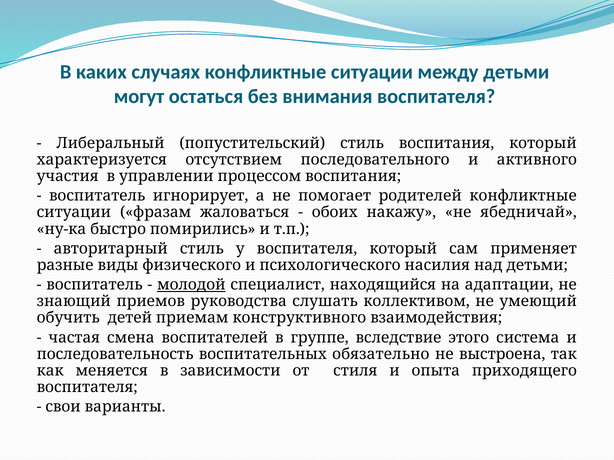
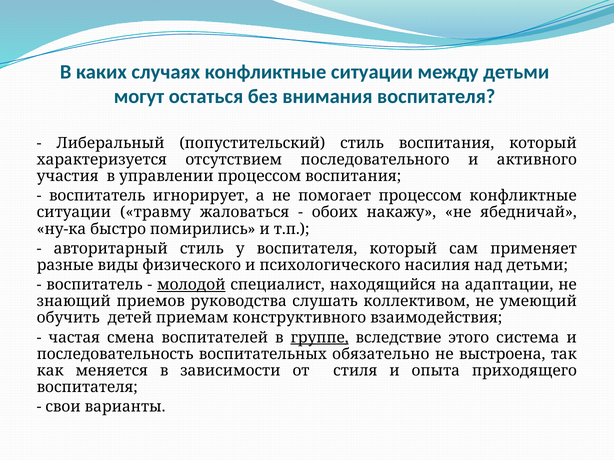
помогает родителей: родителей -> процессом (420, 196)
фразам: фразам -> травму (156, 213)
группе underline: none -> present (320, 338)
